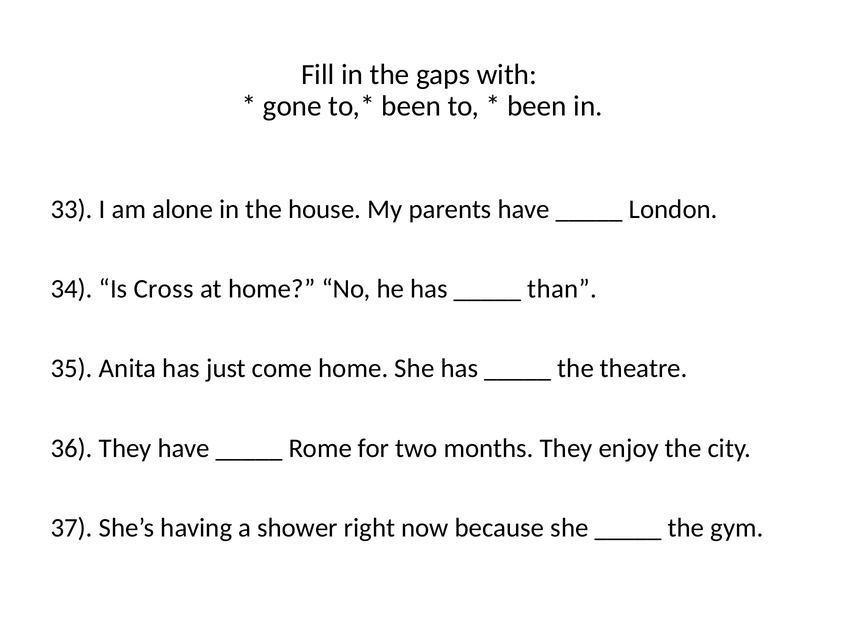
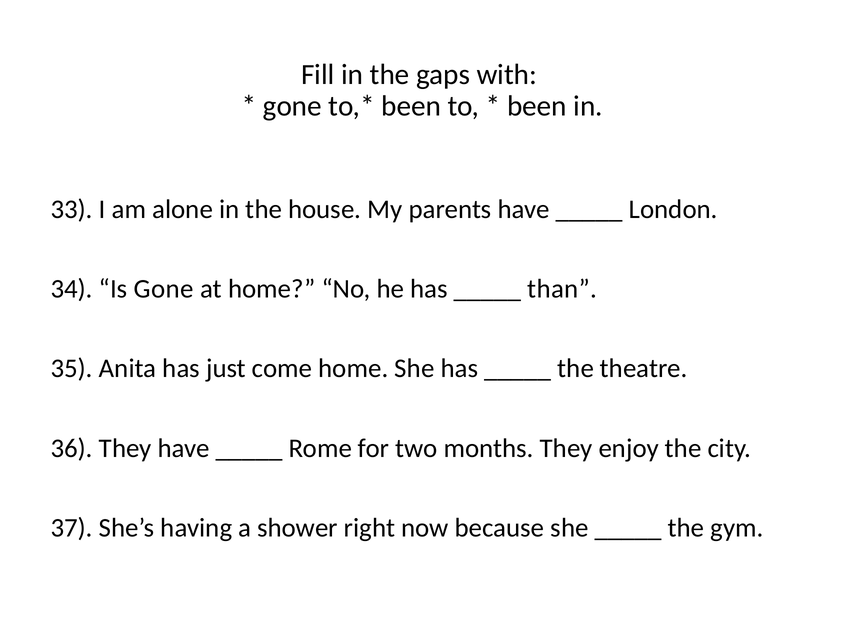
Is Cross: Cross -> Gone (164, 289)
